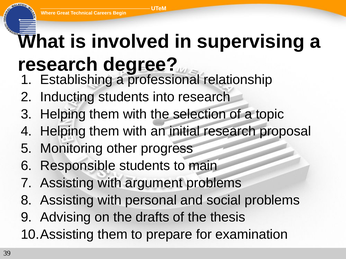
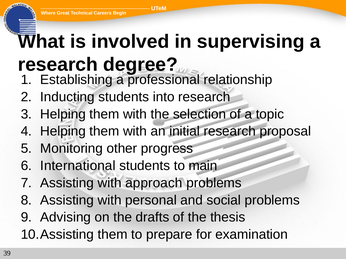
Responsible: Responsible -> International (78, 166)
argument: argument -> approach (154, 183)
